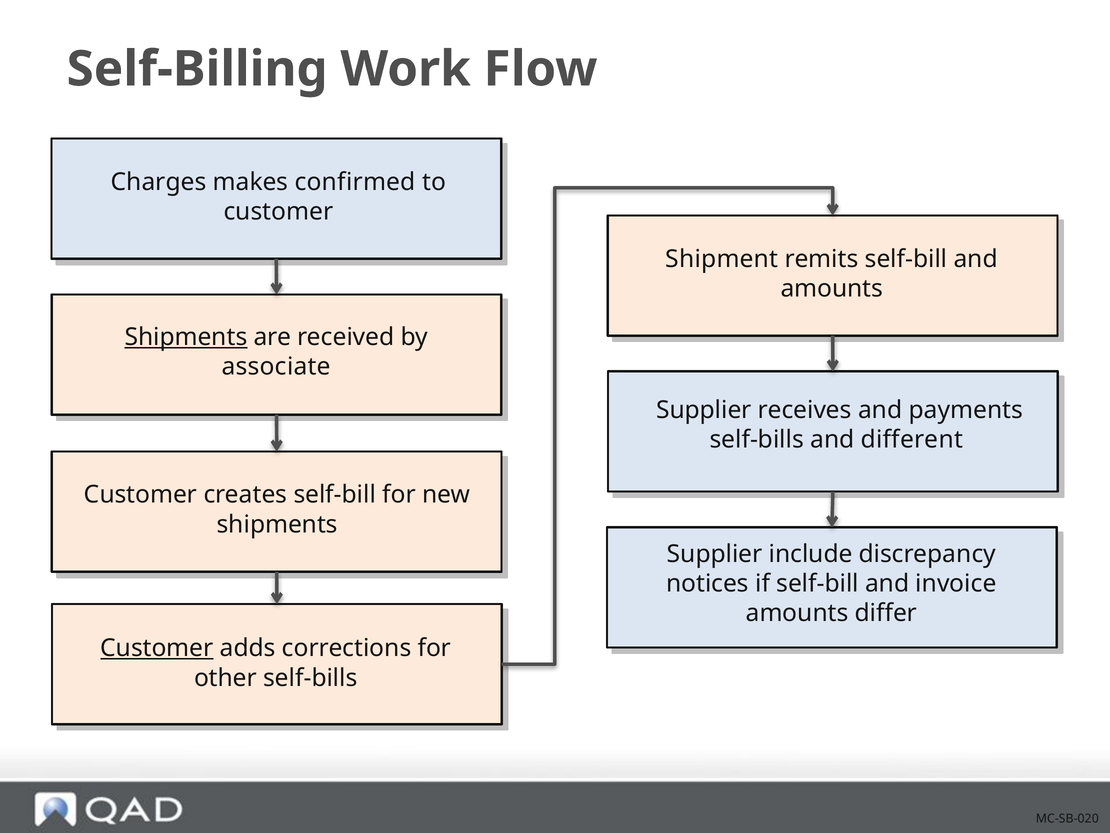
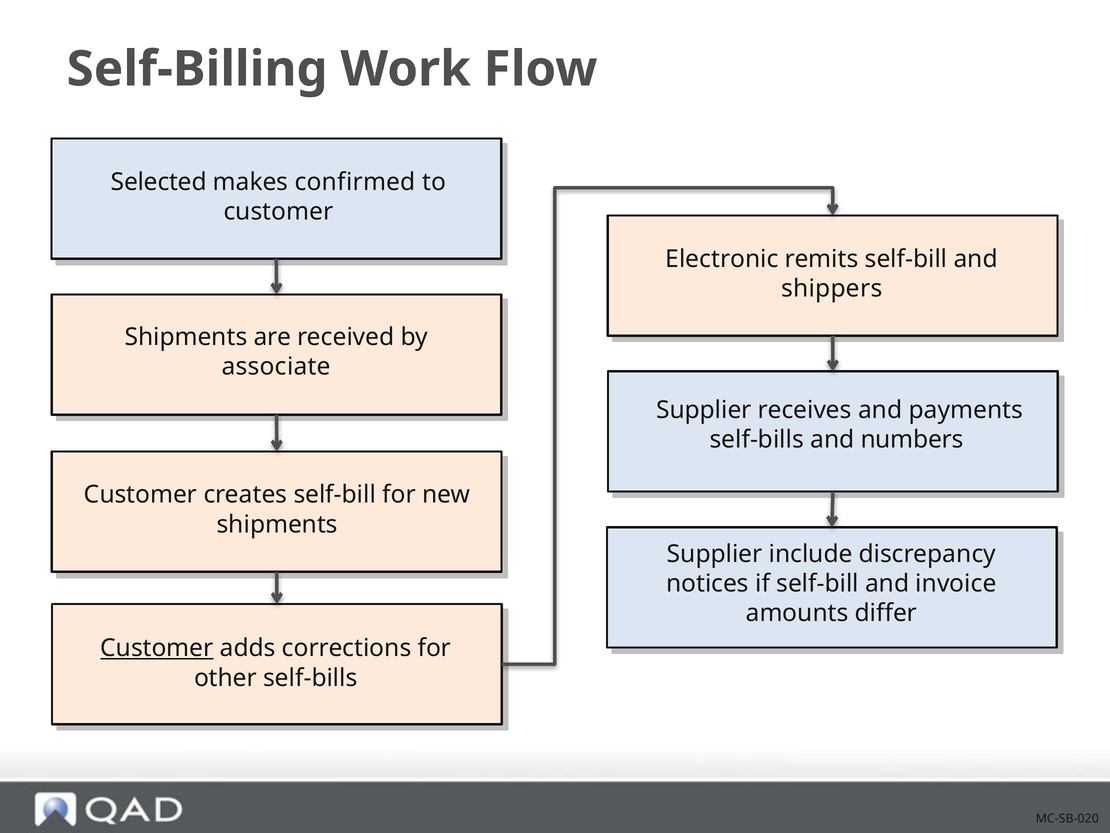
Charges: Charges -> Selected (159, 182)
Shipment: Shipment -> Electronic (722, 259)
amounts: amounts -> shippers (832, 288)
Shipments underline: present -> none (186, 337)
different: different -> numbers (912, 439)
